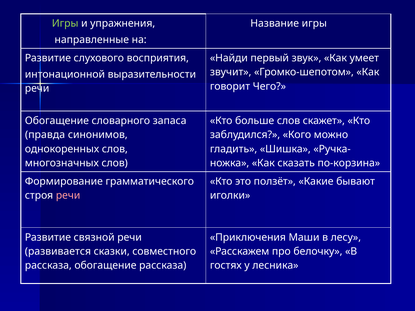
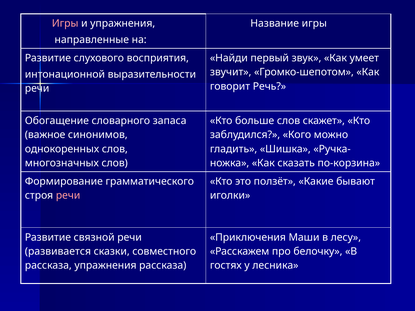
Игры colour: light green -> pink (65, 24)
Чего: Чего -> Речь (269, 86)
правда: правда -> важное (45, 135)
рассказа обогащение: обогащение -> упражнения (105, 266)
